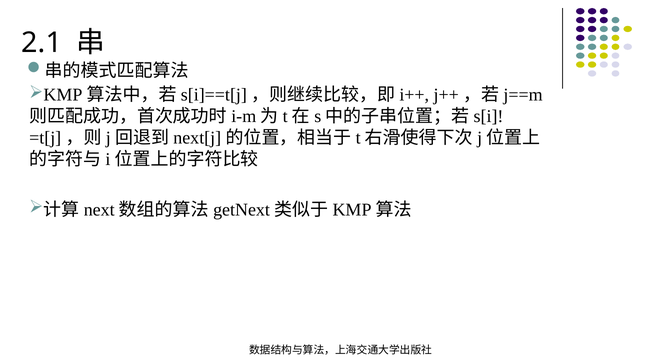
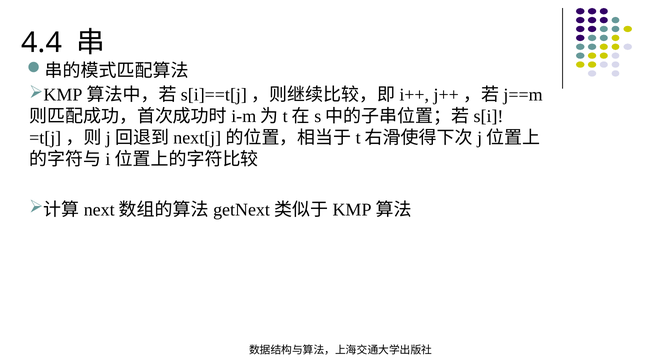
2.1: 2.1 -> 4.4 (42, 43)
